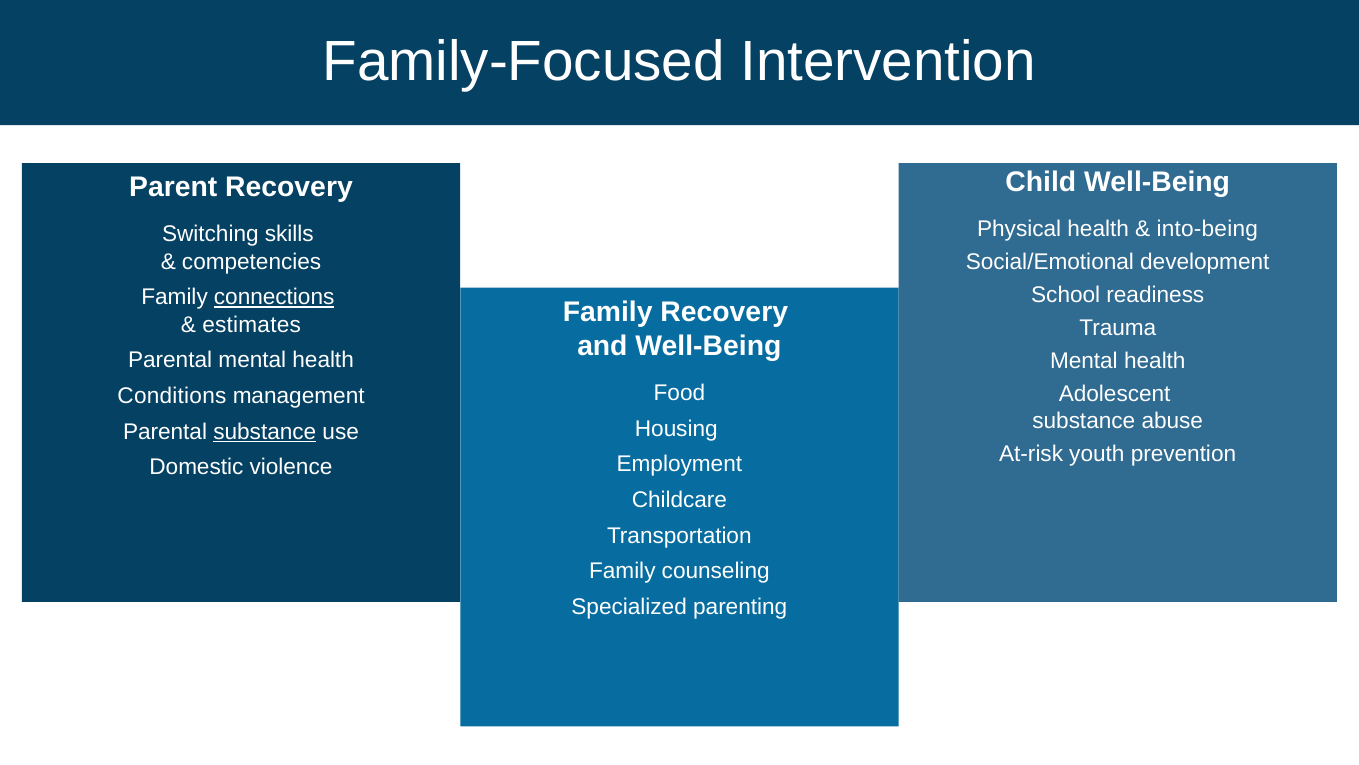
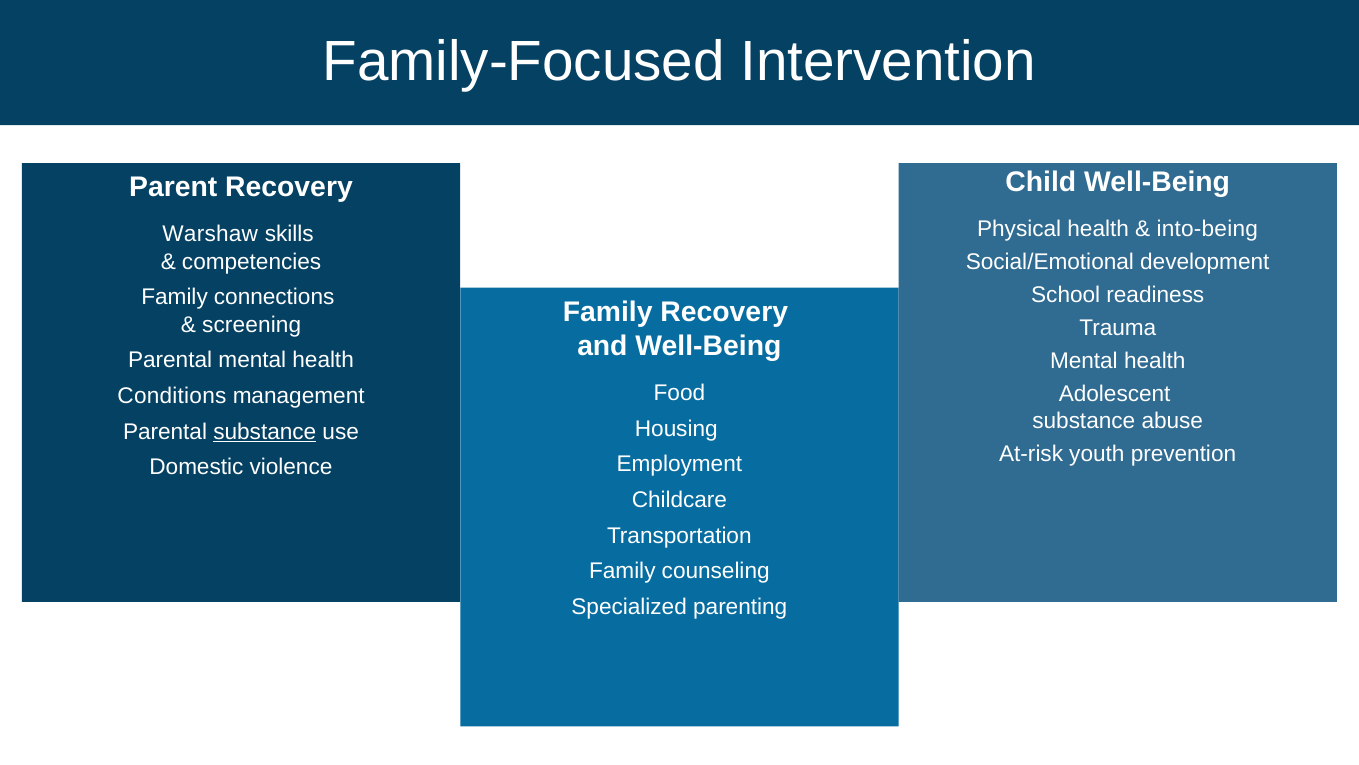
Switching: Switching -> Warshaw (210, 234)
connections underline: present -> none (274, 297)
estimates: estimates -> screening (252, 324)
